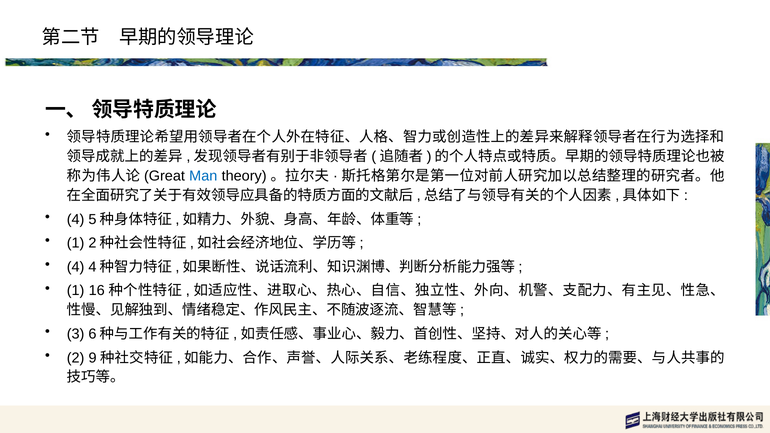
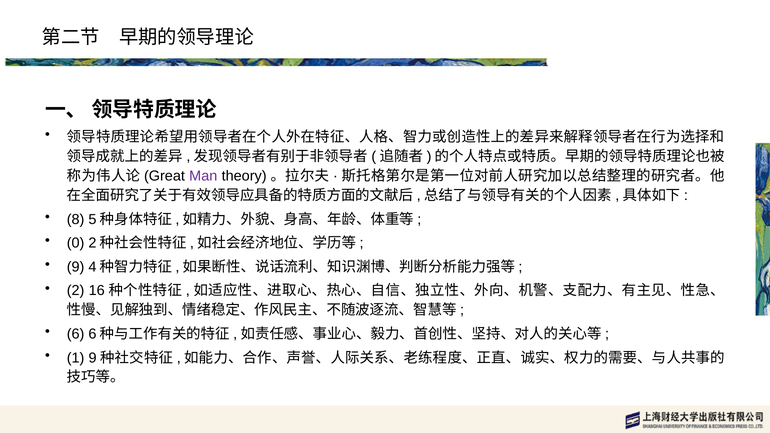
Man colour: blue -> purple (203, 176)
4: 4 -> 8 (76, 219)
1: 1 -> 0 (76, 243)
4: 4 -> 9 (76, 267)
1: 1 -> 2 (76, 291)
3: 3 -> 6 (76, 334)
2: 2 -> 1 (76, 358)
